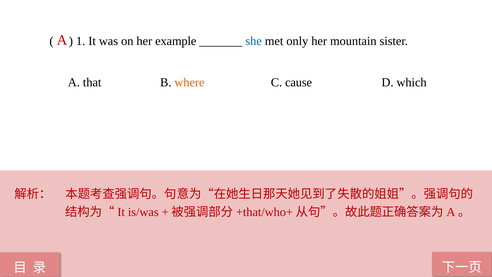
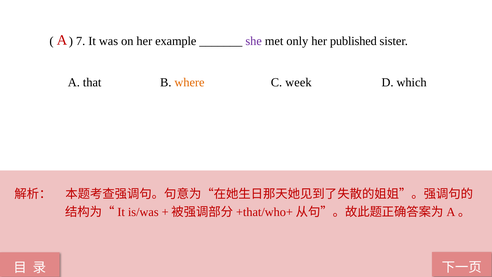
1: 1 -> 7 (81, 41)
she colour: blue -> purple (254, 41)
mountain: mountain -> published (353, 41)
cause: cause -> week (298, 82)
